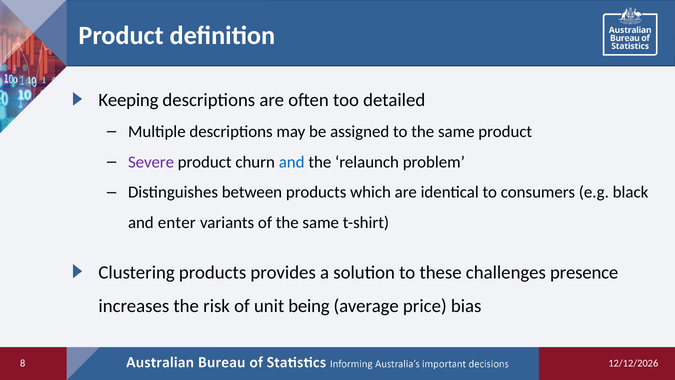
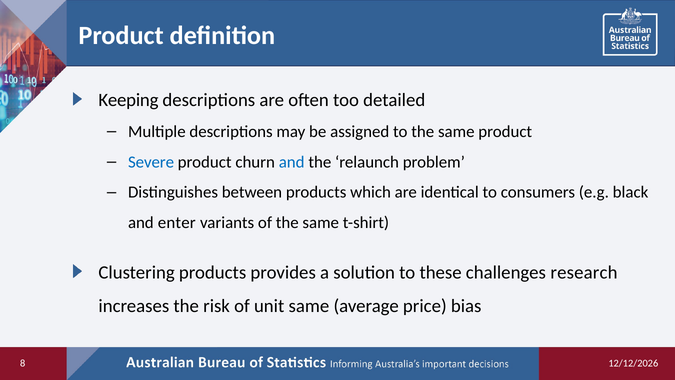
Severe colour: purple -> blue (151, 162)
presence: presence -> research (584, 272)
unit being: being -> same (309, 306)
